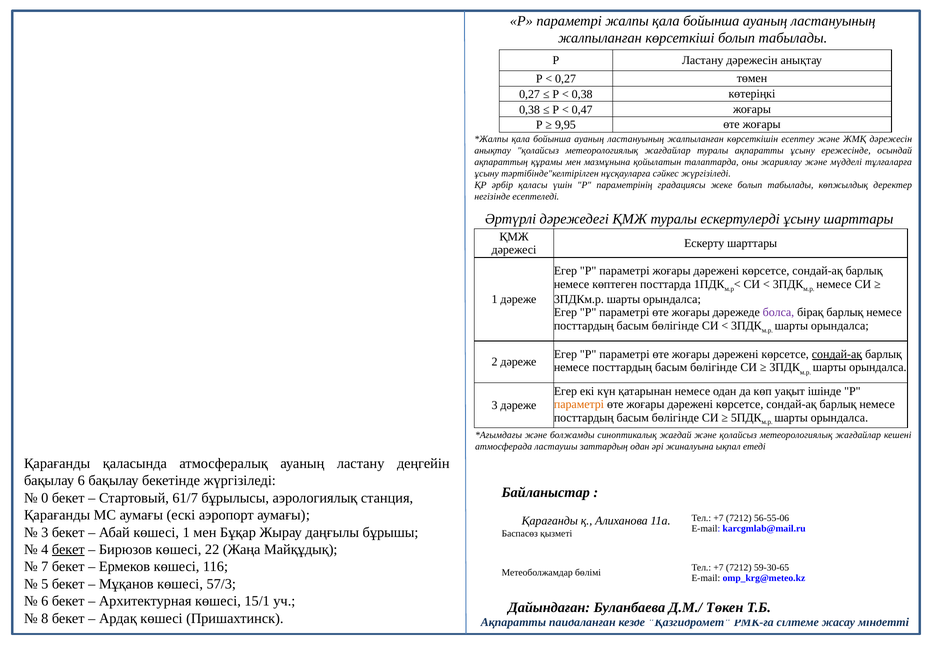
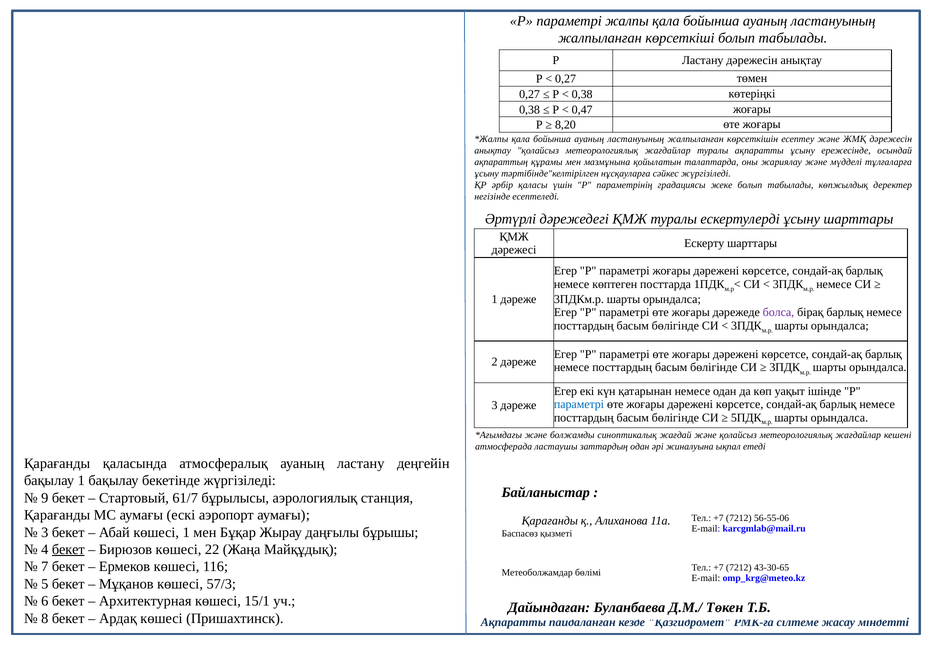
9,95: 9,95 -> 8,20 (565, 125)
сондай-ақ underline: present -> none (837, 355)
параметрі colour: orange -> blue (579, 405)
бақылау 6: 6 -> 1 (81, 481)
0: 0 -> 9 (45, 498)
59-30-65: 59-30-65 -> 43-30-65 (772, 568)
